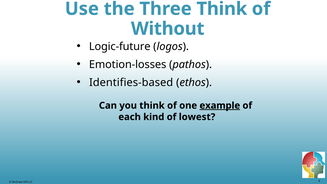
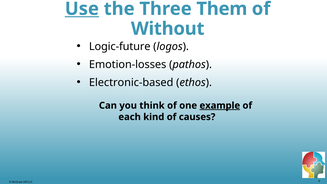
Use underline: none -> present (82, 9)
Three Think: Think -> Them (222, 9)
Identifies-based: Identifies-based -> Electronic-based (131, 82)
lowest: lowest -> causes (197, 117)
